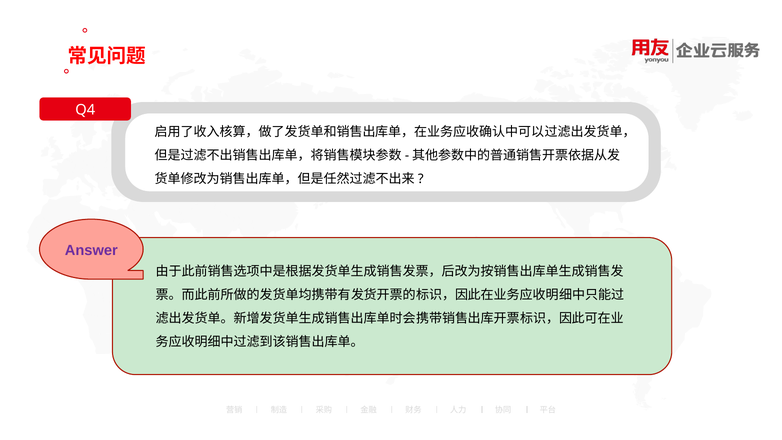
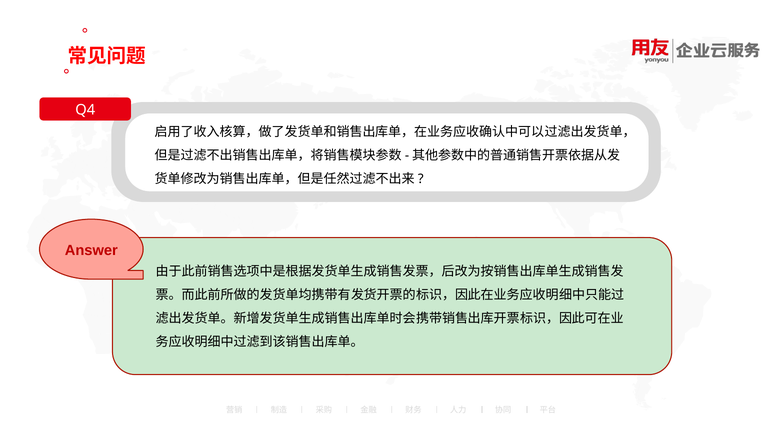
Answer colour: purple -> red (91, 250)
